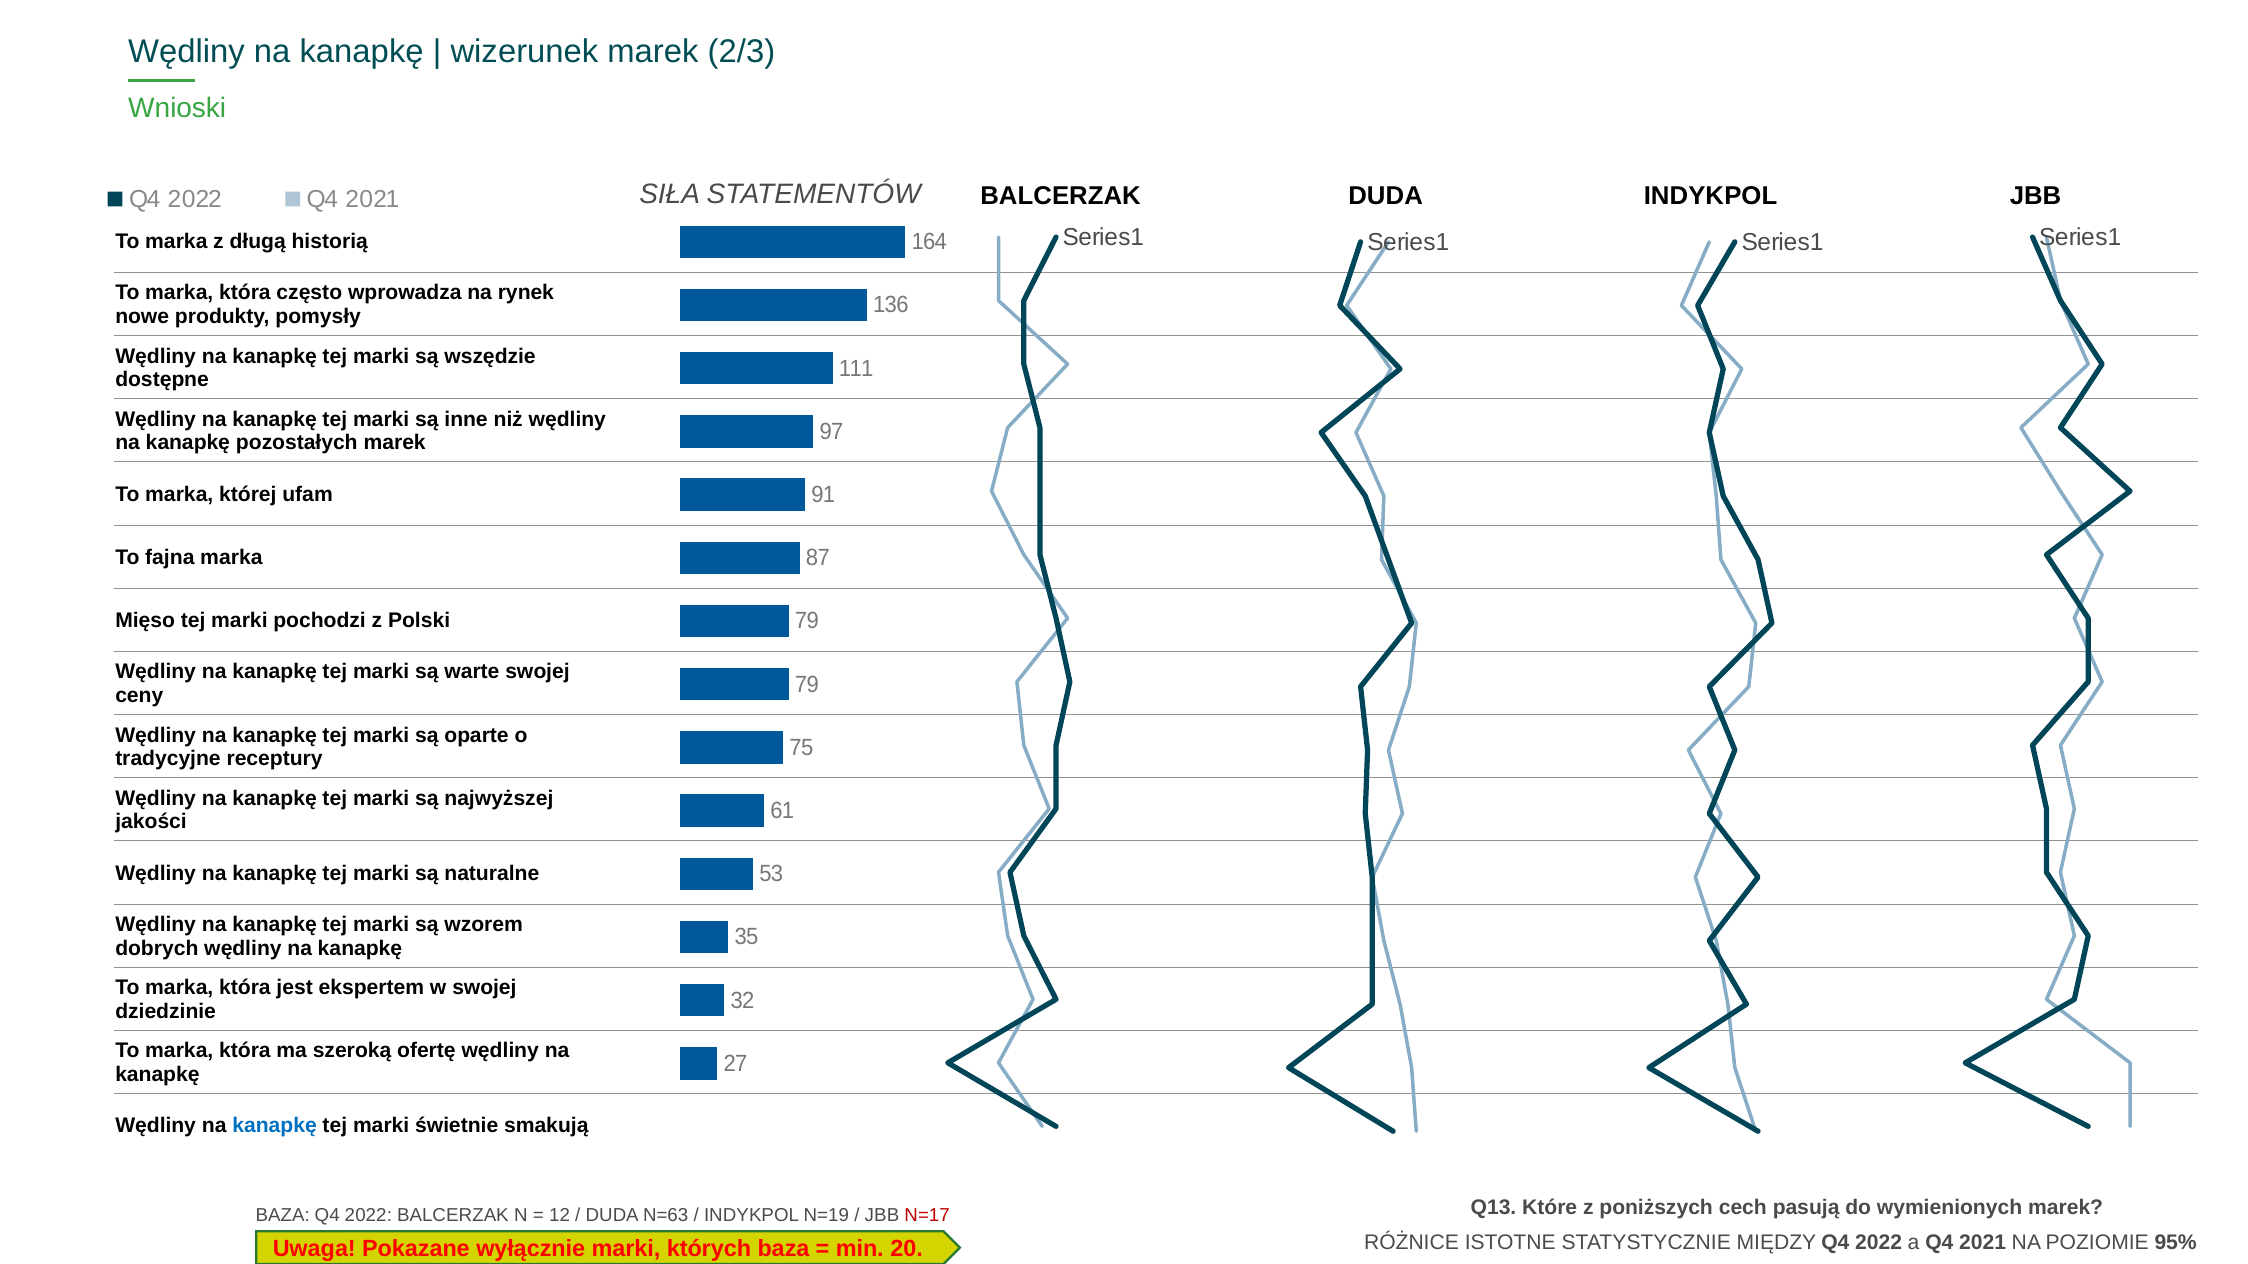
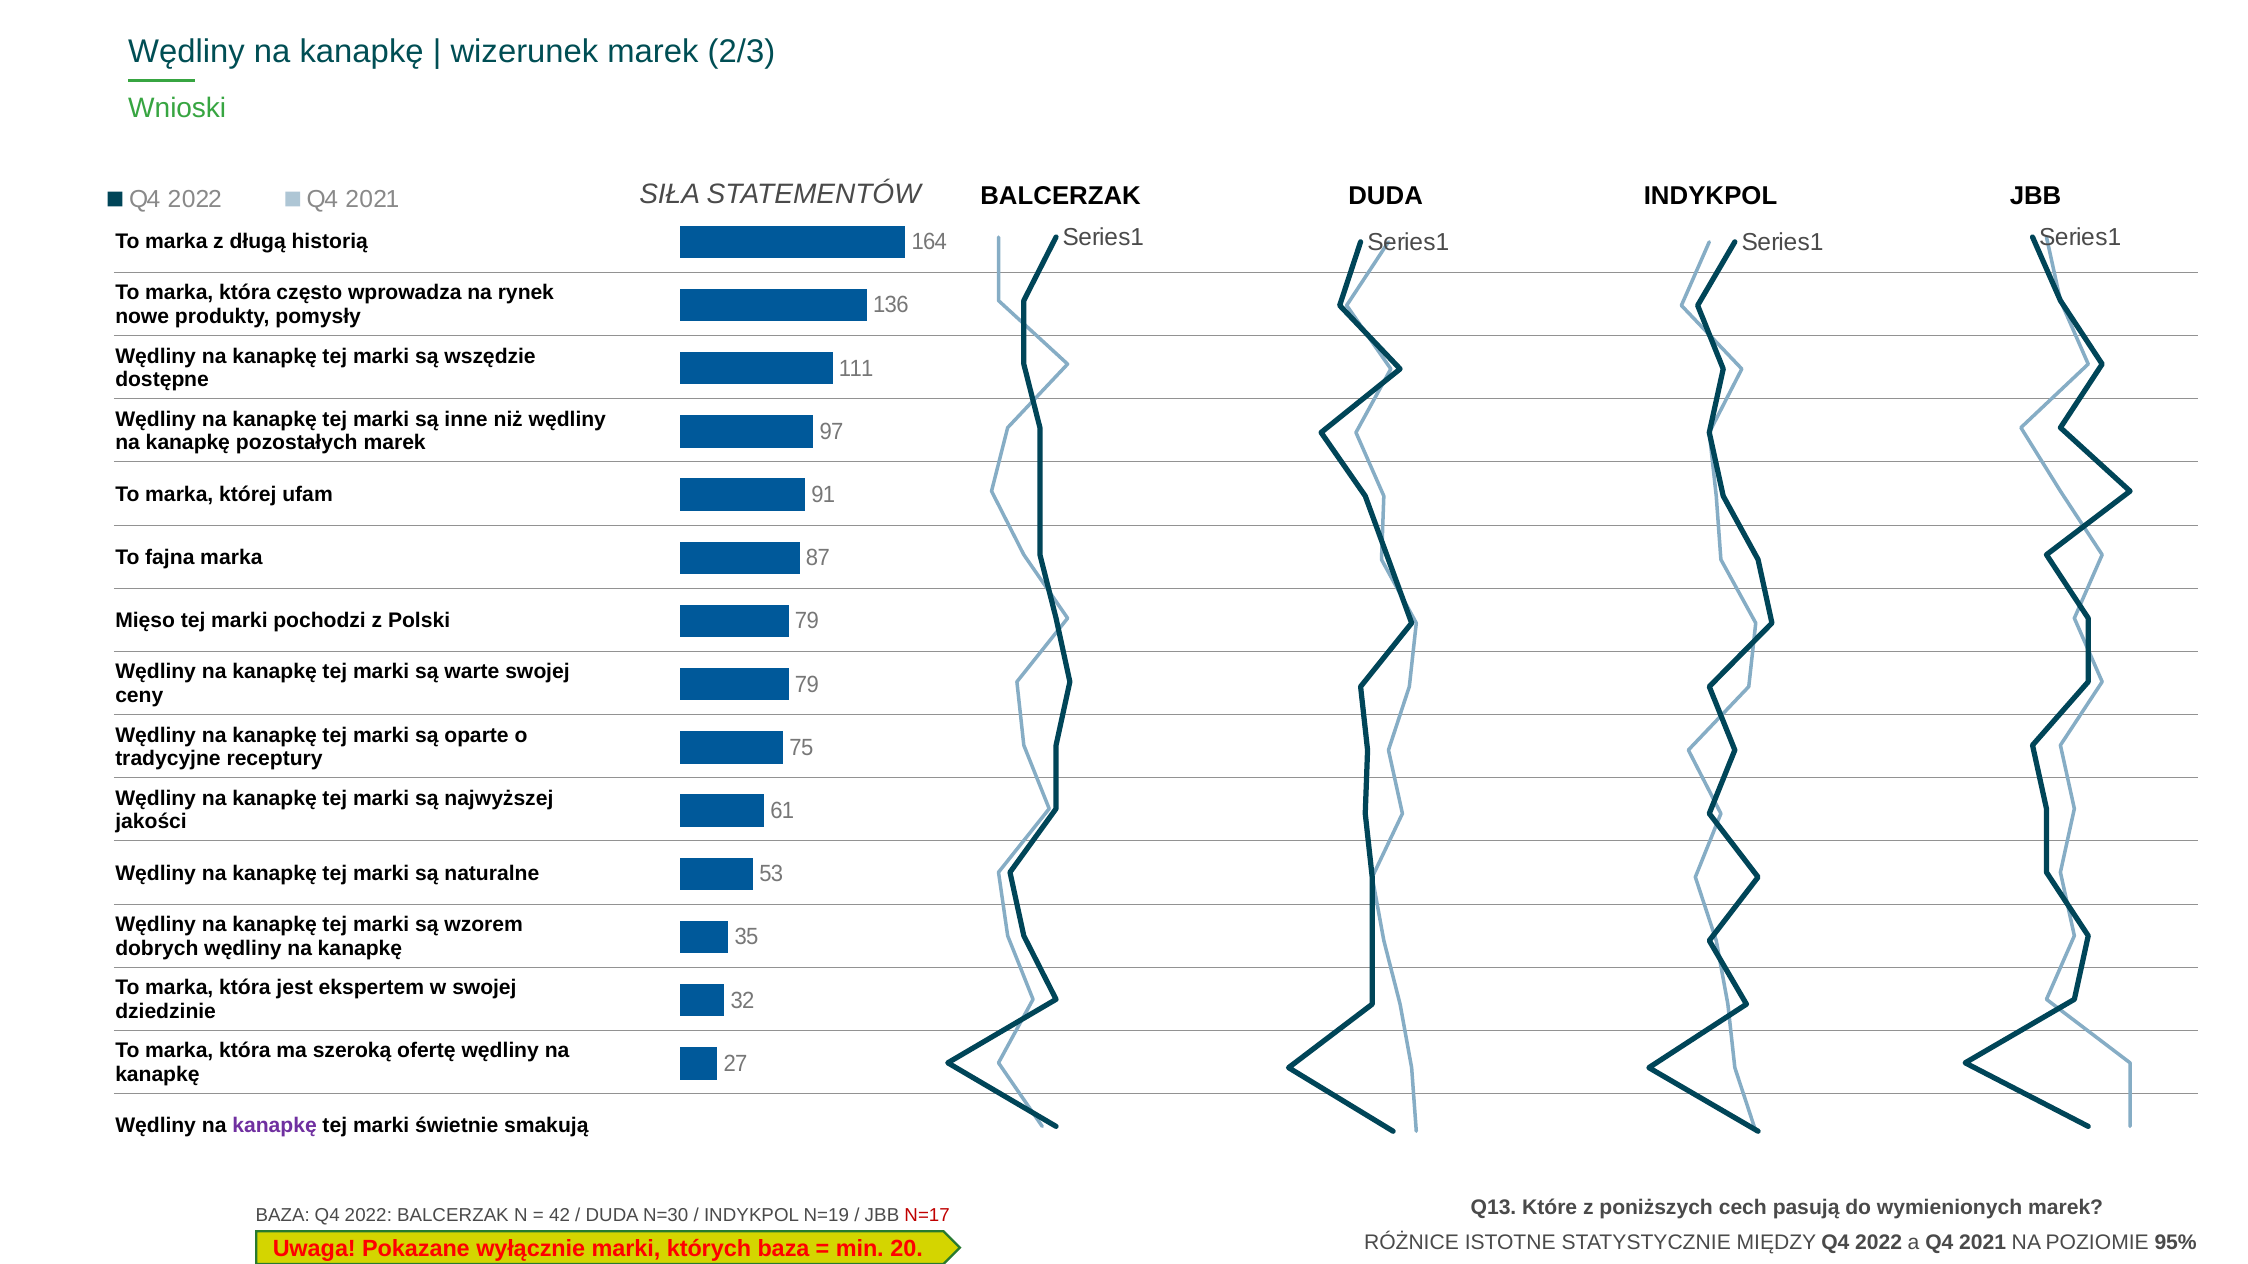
kanapkę colour: blue -> purple (275, 1126)
12: 12 -> 42 (560, 1216)
N=63: N=63 -> N=30 (666, 1216)
